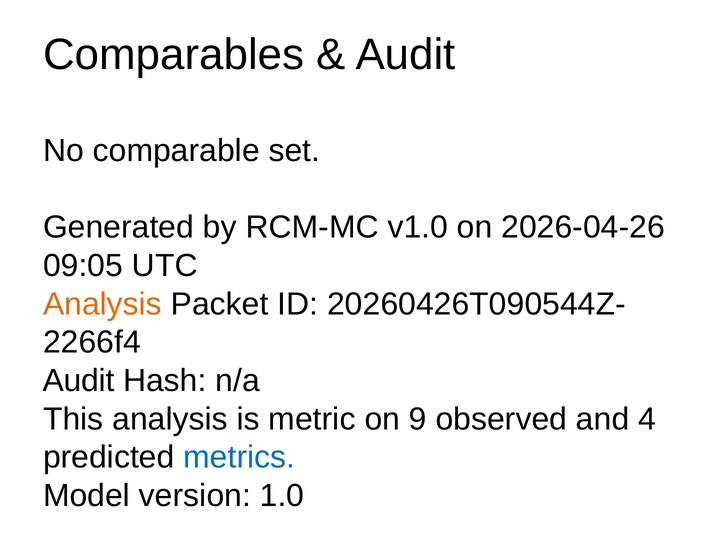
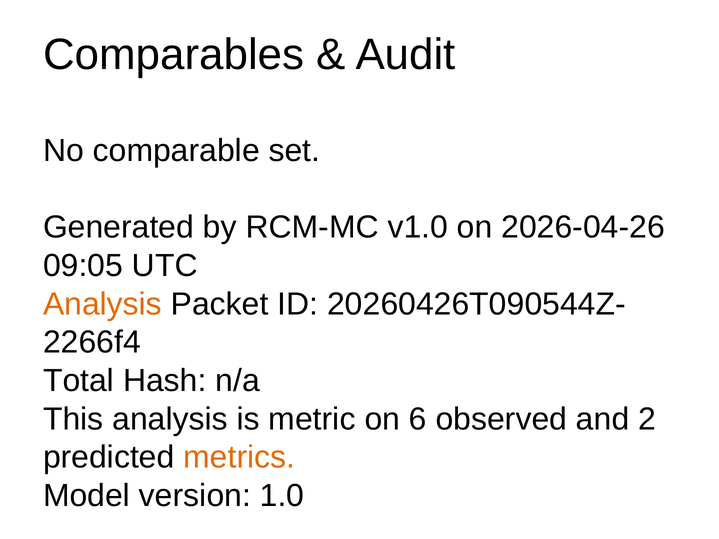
Audit: Audit -> Total (79, 381)
9: 9 -> 6 (418, 419)
4: 4 -> 2 (647, 419)
metrics colour: blue -> orange (239, 458)
